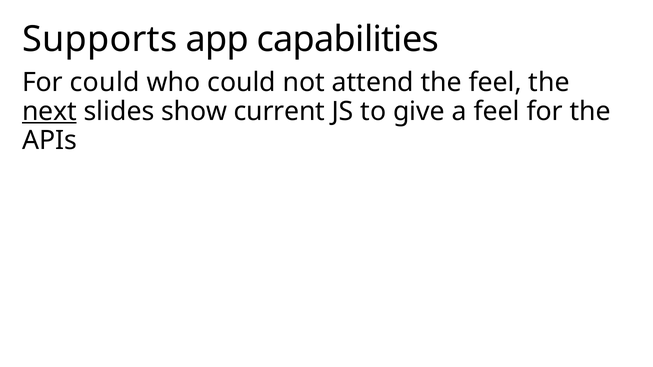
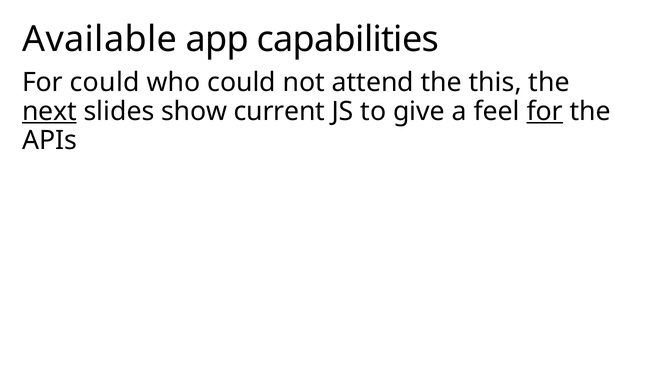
Supports: Supports -> Available (100, 40)
the feel: feel -> this (495, 83)
for underline: none -> present (545, 112)
